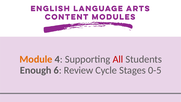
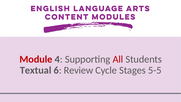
Module colour: orange -> red (36, 59)
Enough: Enough -> Textual (36, 70)
0-5: 0-5 -> 5-5 (155, 70)
